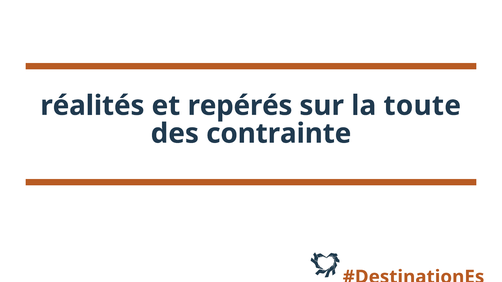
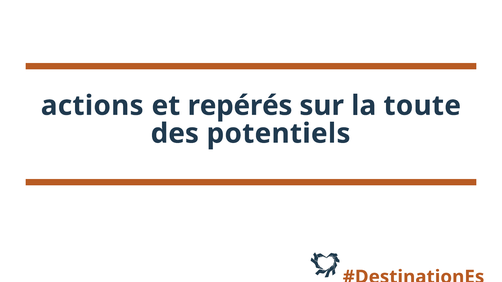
réalités: réalités -> actions (92, 106)
contrainte: contrainte -> potentiels (279, 134)
